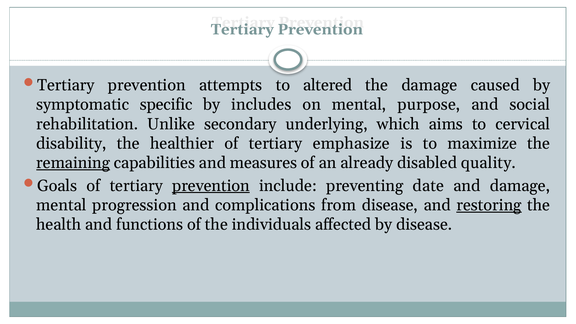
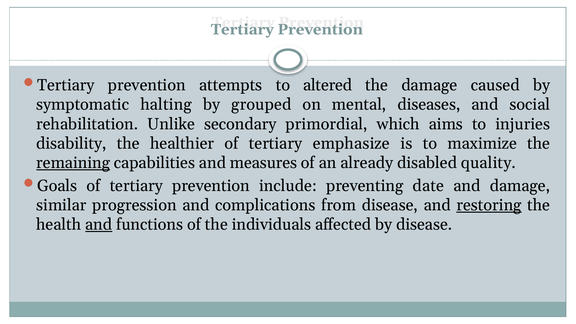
specific: specific -> halting (166, 105)
includes: includes -> grouped (261, 105)
purpose: purpose -> diseases (429, 105)
underlying: underlying -> primordial (327, 124)
cervical: cervical -> injuries (523, 124)
prevention underline: present -> none (211, 186)
mental: mental -> similar (61, 205)
and underline: none -> present (99, 225)
